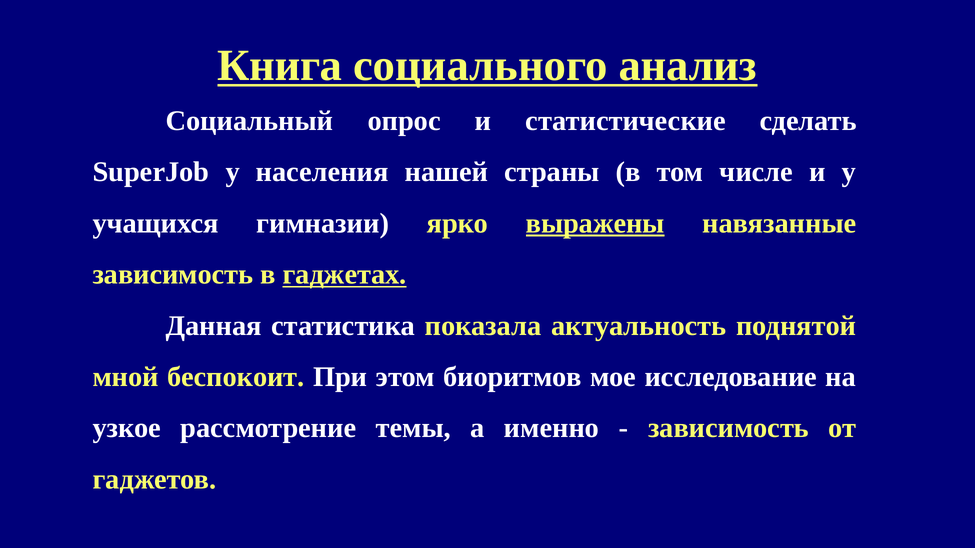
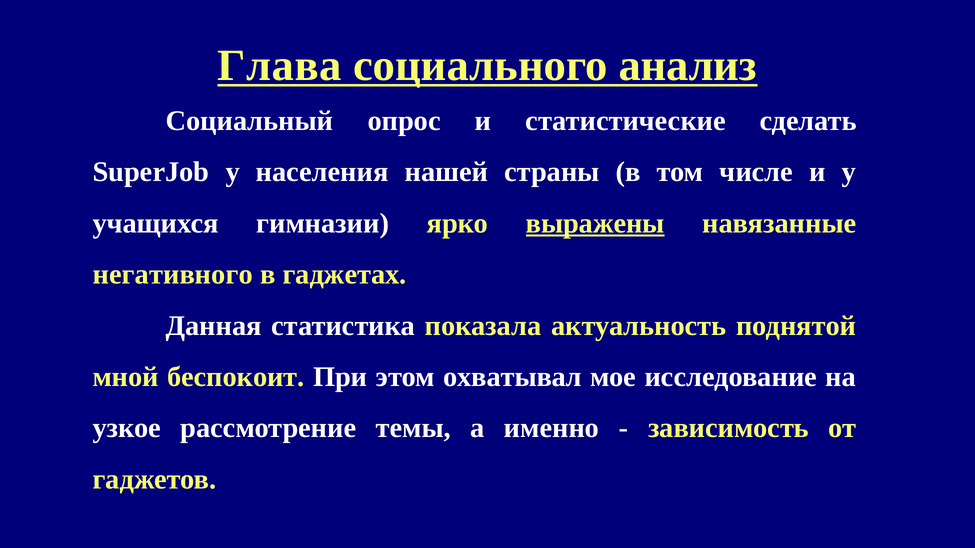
Книга: Книга -> Глава (279, 66)
зависимость: зависимость -> негативного (173, 275)
гаджетах underline: present -> none (345, 275)
биоритмов: биоритмов -> охватывал (513, 377)
